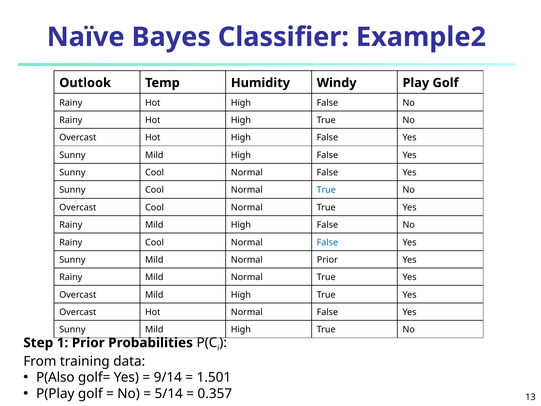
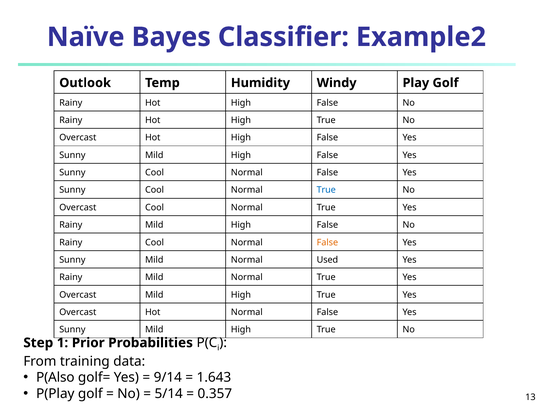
False colour: blue -> orange (327, 242)
Normal Prior: Prior -> Used (327, 260)
1.501: 1.501 -> 1.643 (214, 377)
